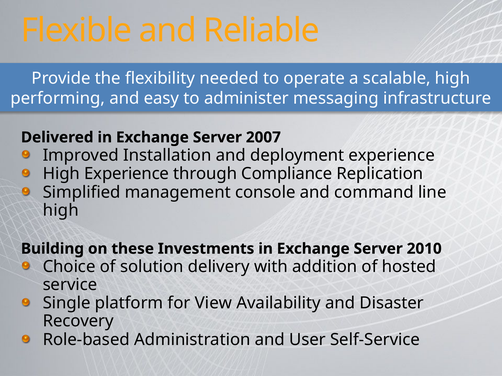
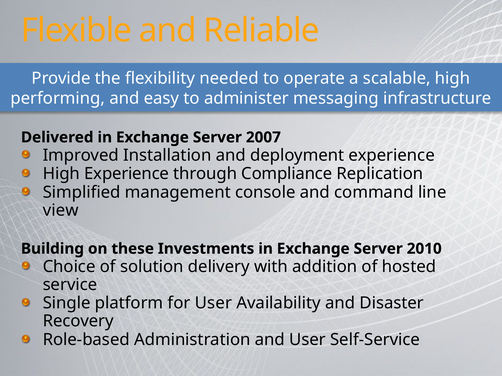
high: high -> view (61, 211)
for View: View -> User (213, 304)
